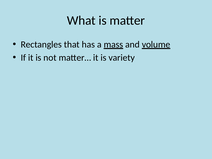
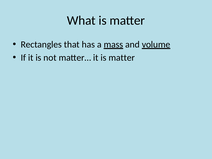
it is variety: variety -> matter (122, 58)
